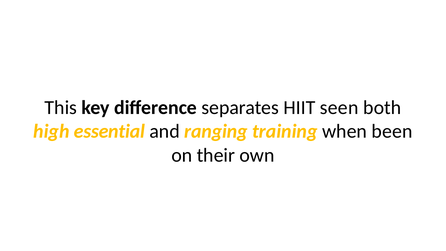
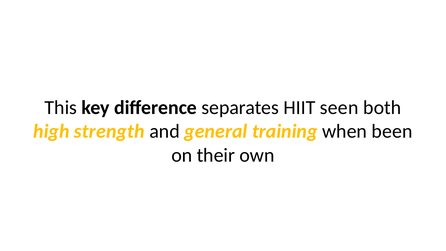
essential: essential -> strength (109, 131)
ranging: ranging -> general (216, 131)
